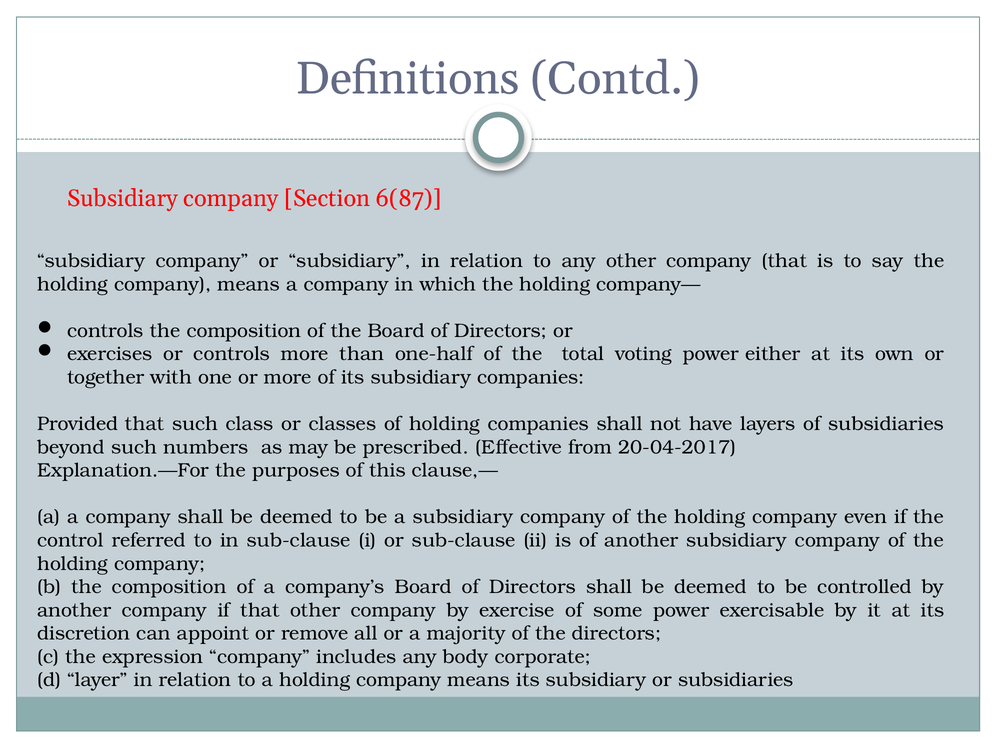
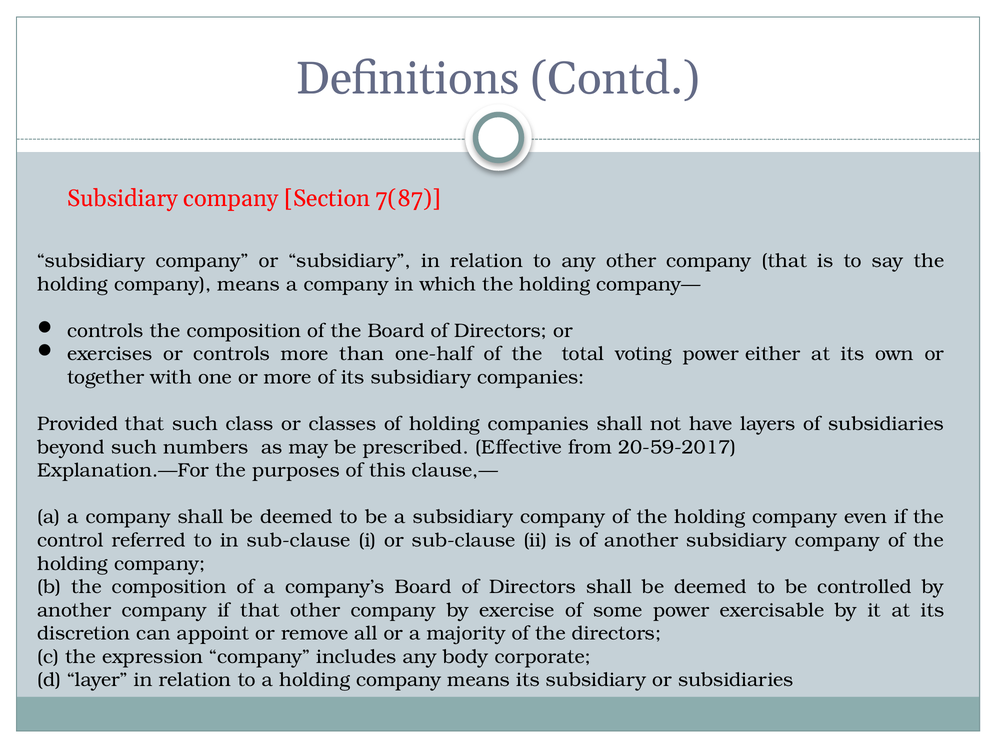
6(87: 6(87 -> 7(87 (409, 198)
20-04-2017: 20-04-2017 -> 20-59-2017 (677, 447)
